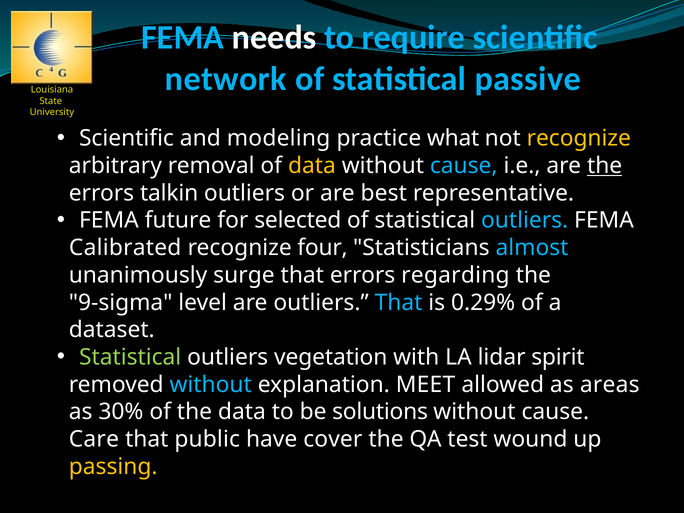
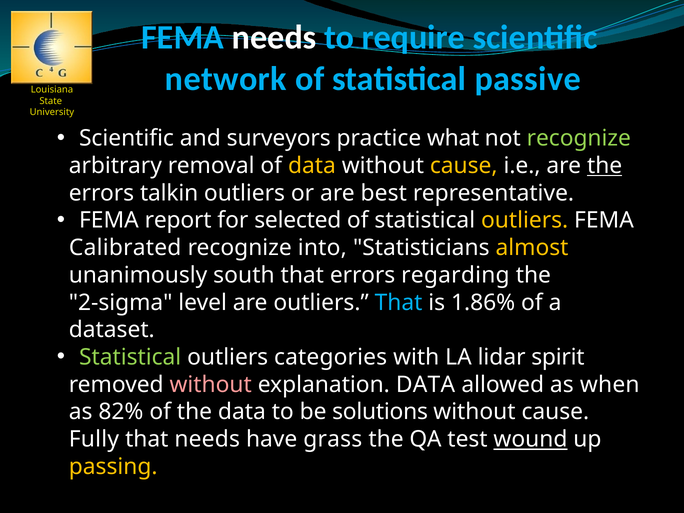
modeling: modeling -> surveyors (279, 138)
recognize colour: yellow -> light green (579, 138)
cause colour: light blue -> yellow (464, 166)
future: future -> report (178, 220)
outliers colour: light blue -> yellow (525, 220)
four: four -> into (322, 248)
almost colour: light blue -> yellow (532, 248)
surge: surge -> south (244, 275)
9-sigma: 9-sigma -> 2-sigma (121, 302)
0.29%: 0.29% -> 1.86% (483, 302)
vegetation: vegetation -> categories (331, 357)
without colour: light blue -> pink (211, 385)
explanation MEET: MEET -> DATA (425, 385)
areas: areas -> when (610, 385)
30%: 30% -> 82% (121, 412)
Care: Care -> Fully (94, 439)
that public: public -> needs (207, 439)
cover: cover -> grass (333, 439)
wound underline: none -> present (530, 439)
